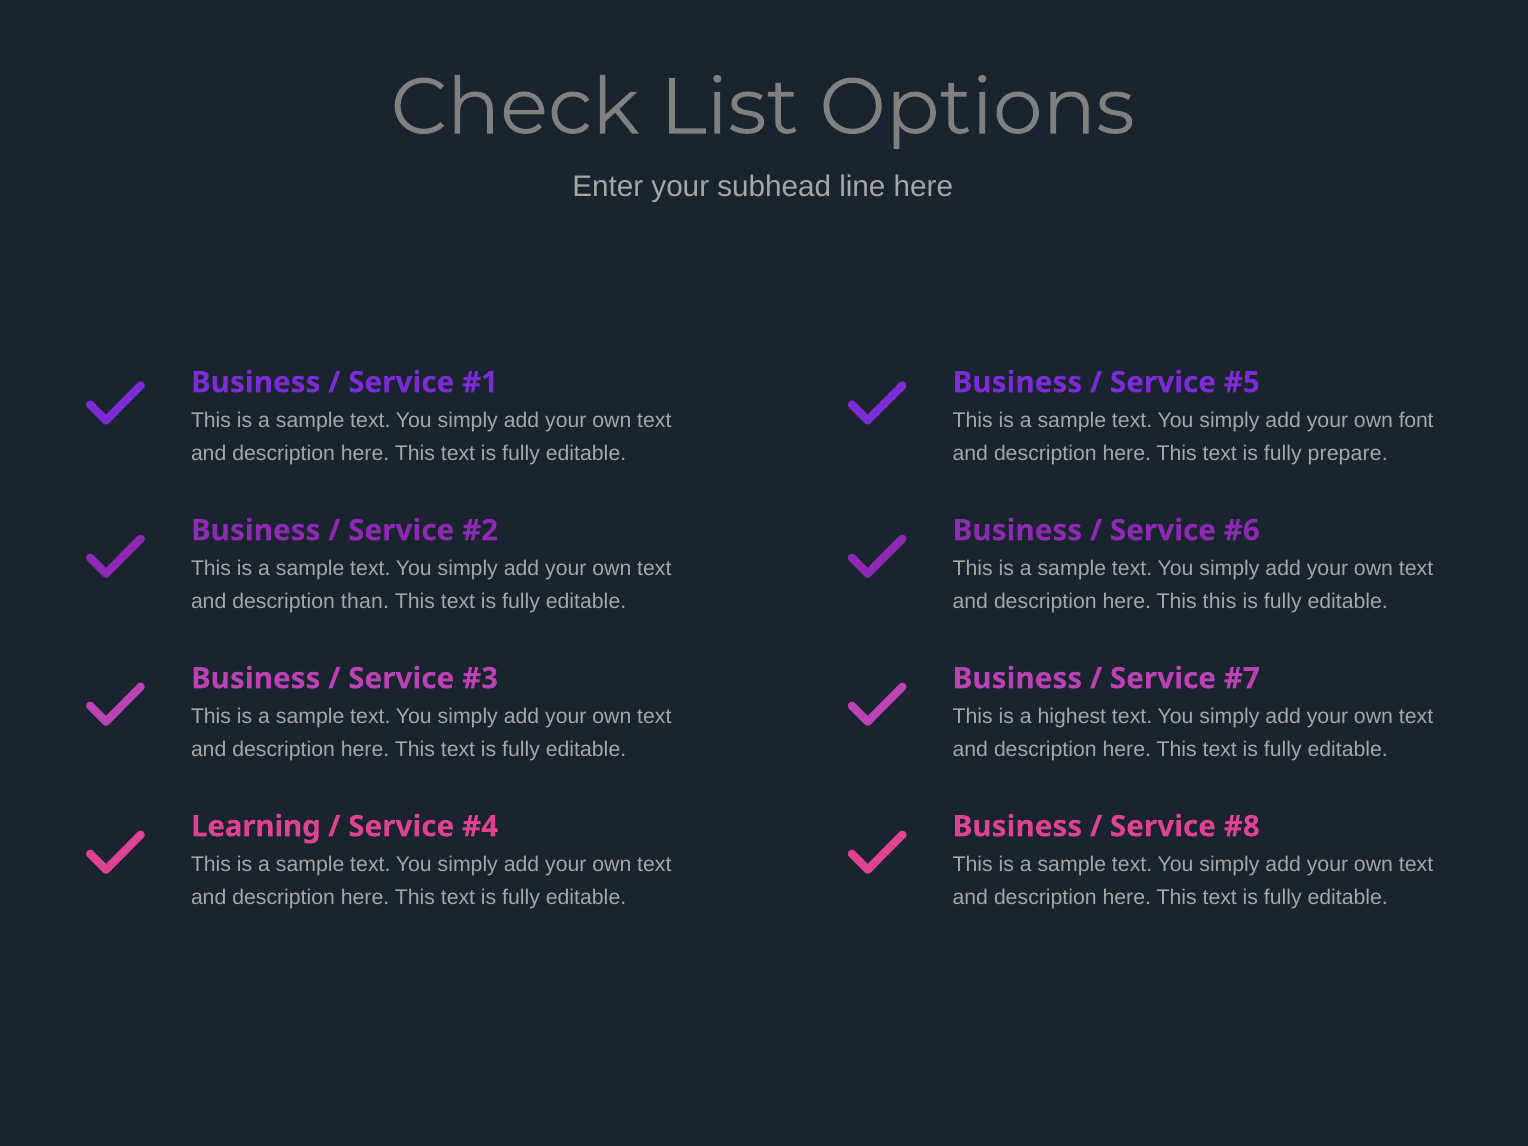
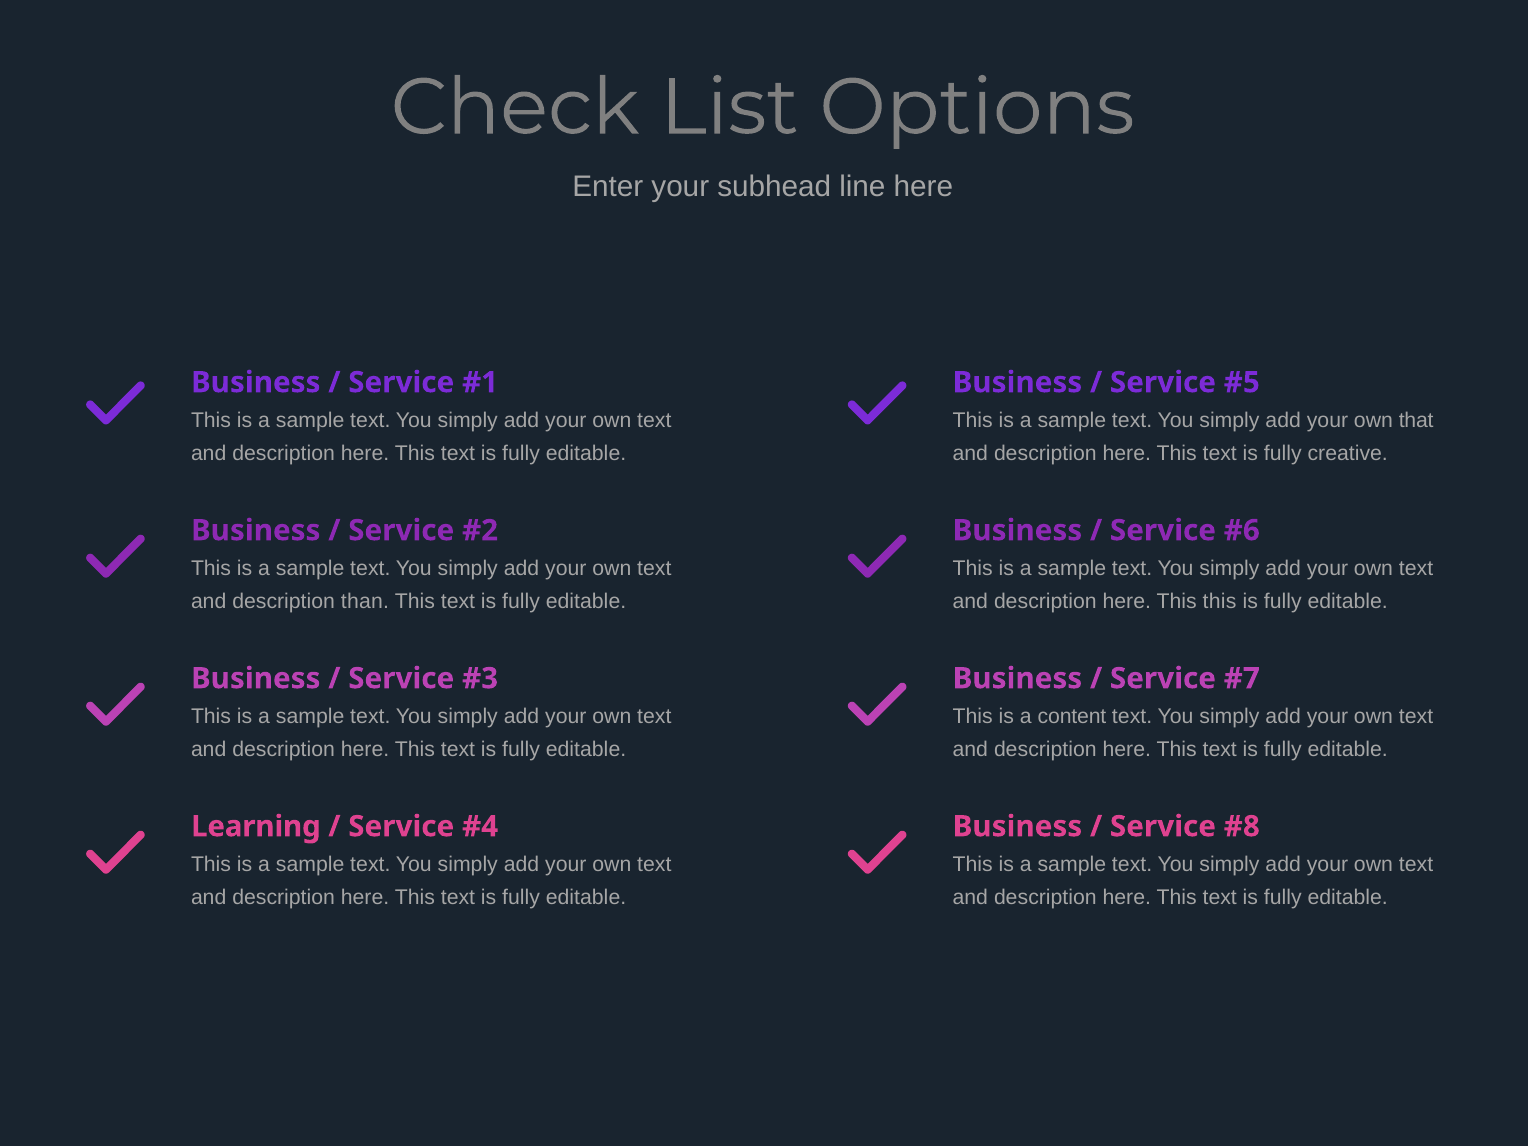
font: font -> that (1416, 420)
prepare: prepare -> creative (1348, 453)
highest: highest -> content (1072, 716)
